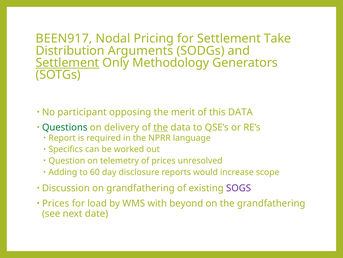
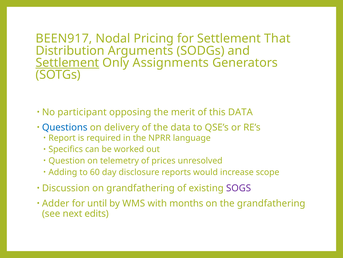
Take: Take -> That (277, 39)
Methodology: Methodology -> Assignments (171, 63)
Questions colour: green -> blue (65, 127)
the underline: present -> none (161, 127)
Prices: Prices -> Adder (56, 203)
load: load -> until (97, 203)
beyond: beyond -> months (186, 203)
date: date -> edits (97, 213)
